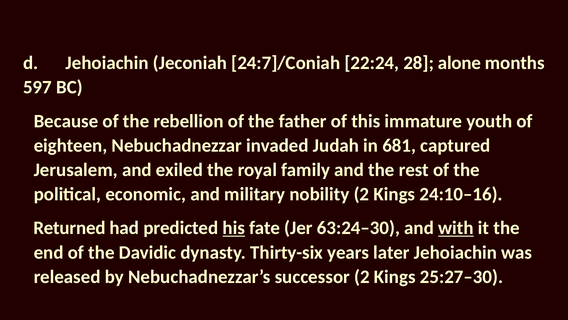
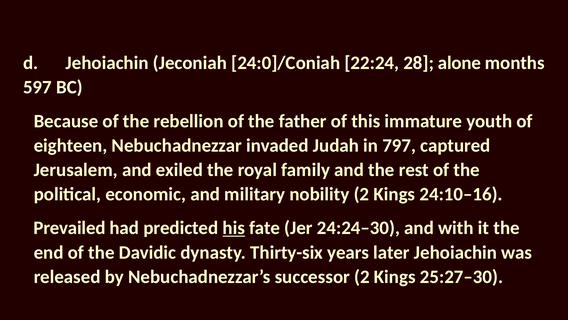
24:7]/Coniah: 24:7]/Coniah -> 24:0]/Coniah (286, 63)
681: 681 -> 797 (399, 145)
Returned: Returned -> Prevailed (69, 228)
63:24–30: 63:24–30 -> 24:24–30 (358, 228)
with underline: present -> none (456, 228)
